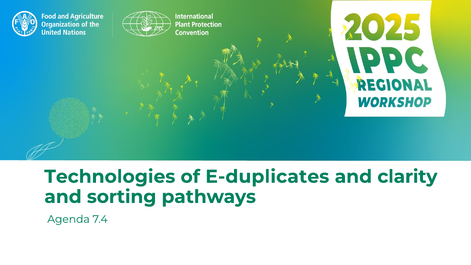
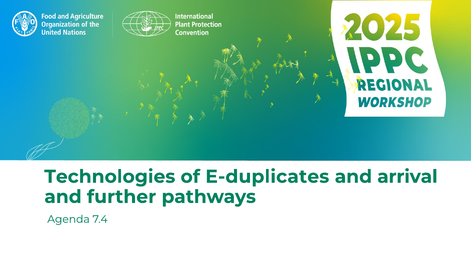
clarity: clarity -> arrival (407, 177)
sorting: sorting -> further (122, 197)
